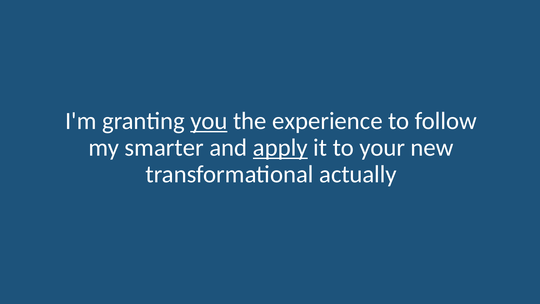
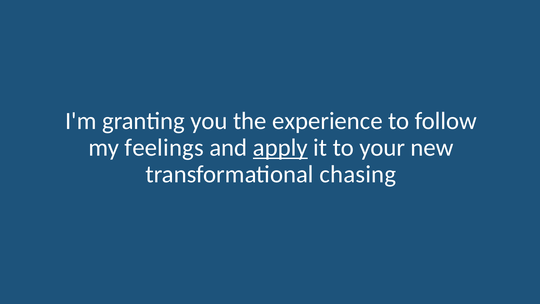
you underline: present -> none (209, 121)
smarter: smarter -> feelings (164, 148)
actually: actually -> chasing (358, 174)
